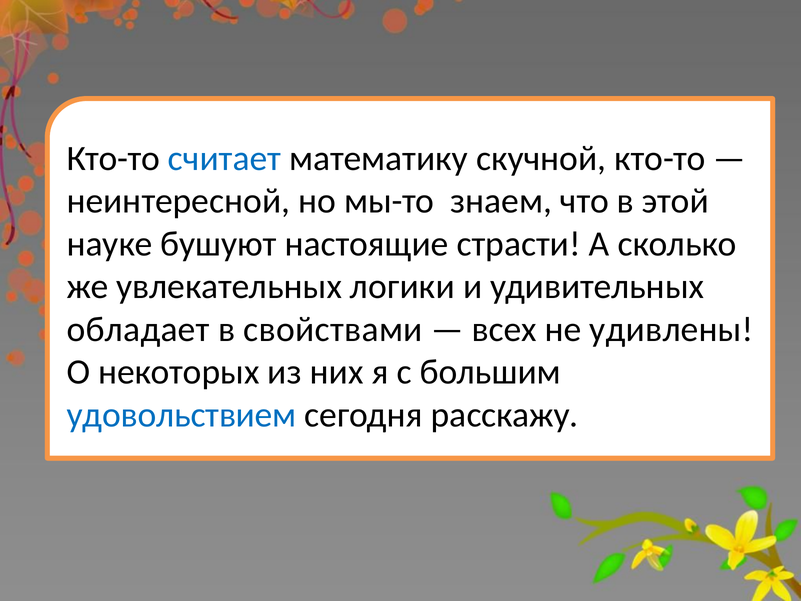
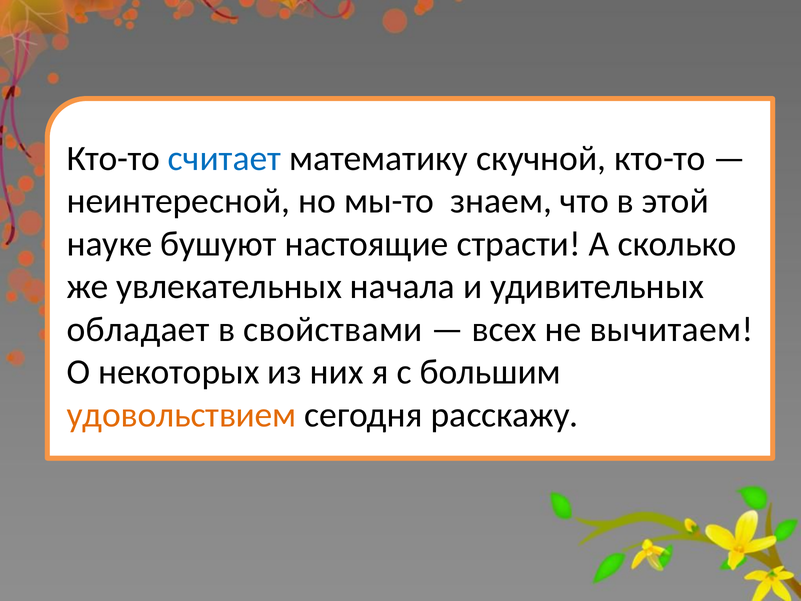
логики: логики -> начала (402, 286)
удивлены: удивлены -> вычитаем (671, 329)
удовольствием colour: blue -> orange (182, 415)
